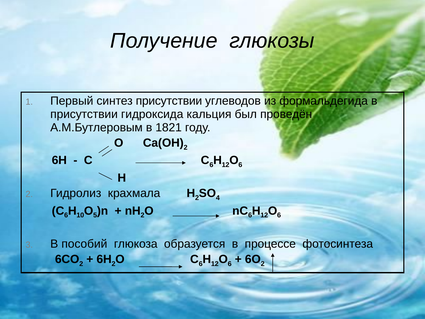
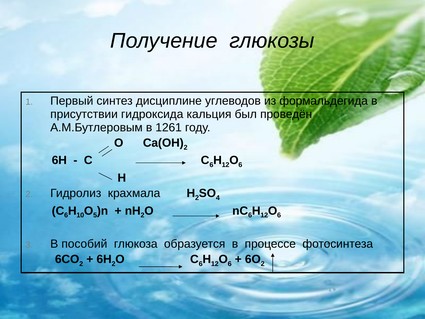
синтез присутствии: присутствии -> дисциплине (169, 101)
1821: 1821 -> 1261 (169, 127)
